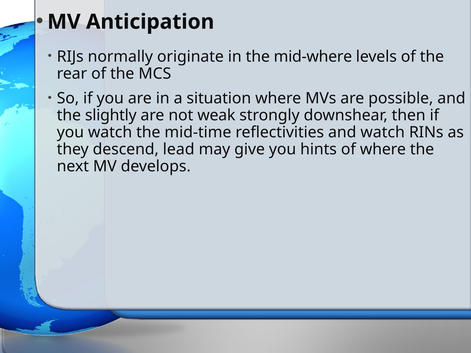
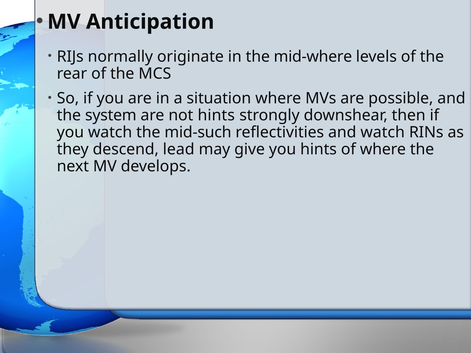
slightly: slightly -> system (111, 115)
not weak: weak -> hints (216, 115)
mid-time: mid-time -> mid-such (198, 132)
